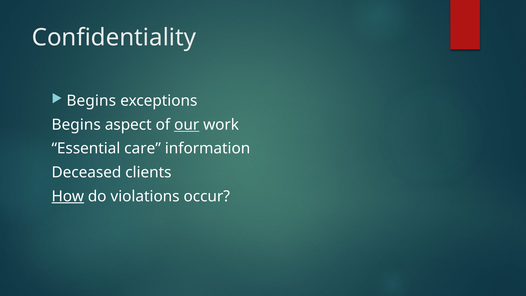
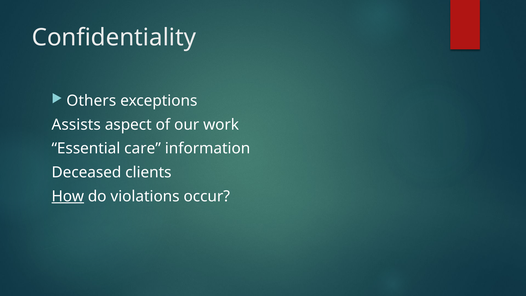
Begins: Begins -> Others (91, 101)
Begins: Begins -> Assists (76, 125)
our underline: present -> none (187, 125)
